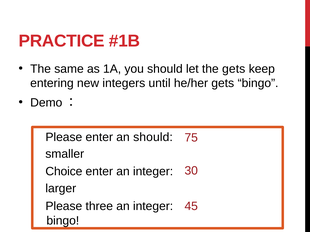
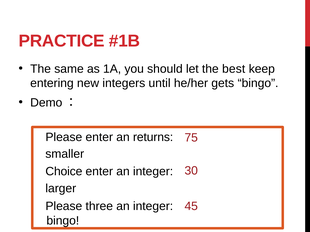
the gets: gets -> best (234, 69)
an should: should -> returns (153, 137)
